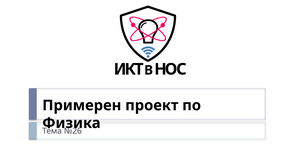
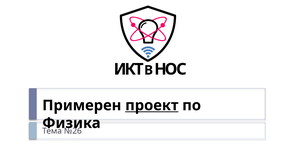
проект underline: none -> present (152, 105)
